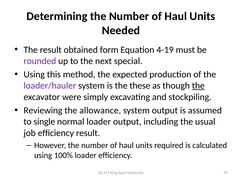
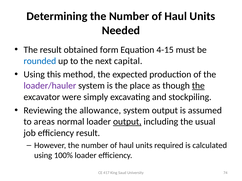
4-19: 4-19 -> 4-15 (165, 50)
rounded colour: purple -> blue (40, 61)
special: special -> capital (128, 61)
these: these -> place (140, 86)
single: single -> areas (44, 122)
output underline: none -> present (127, 122)
